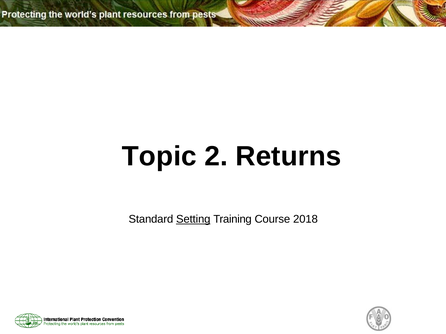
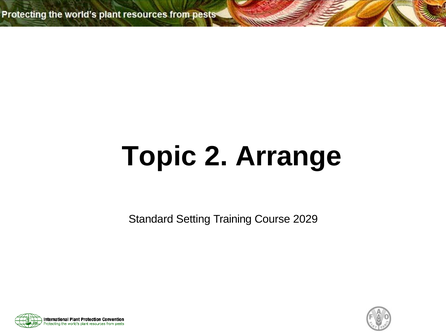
Returns: Returns -> Arrange (289, 156)
Setting underline: present -> none (193, 220)
2018: 2018 -> 2029 (305, 220)
